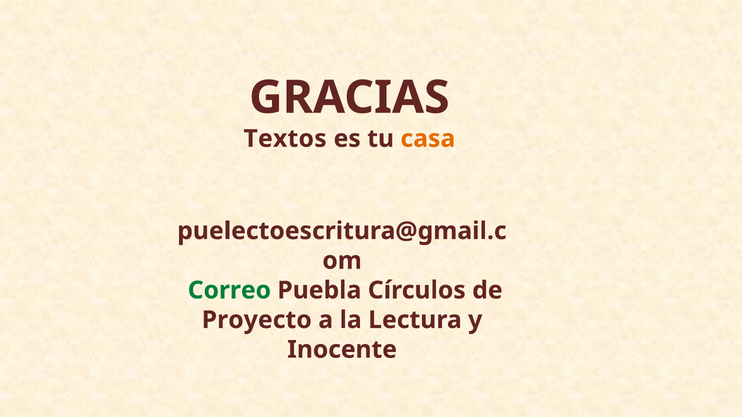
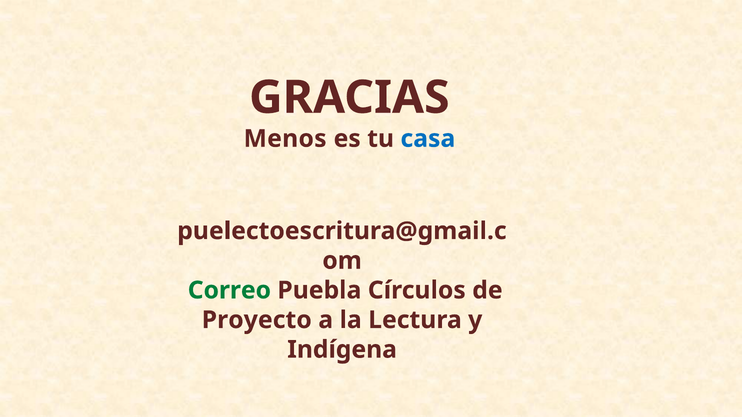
Textos: Textos -> Menos (285, 139)
casa colour: orange -> blue (428, 139)
Inocente: Inocente -> Indígena (342, 350)
